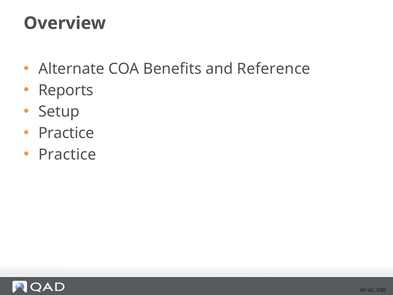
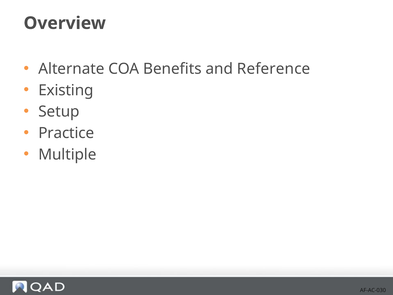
Reports: Reports -> Existing (66, 90)
Practice: Practice -> Multiple (67, 154)
